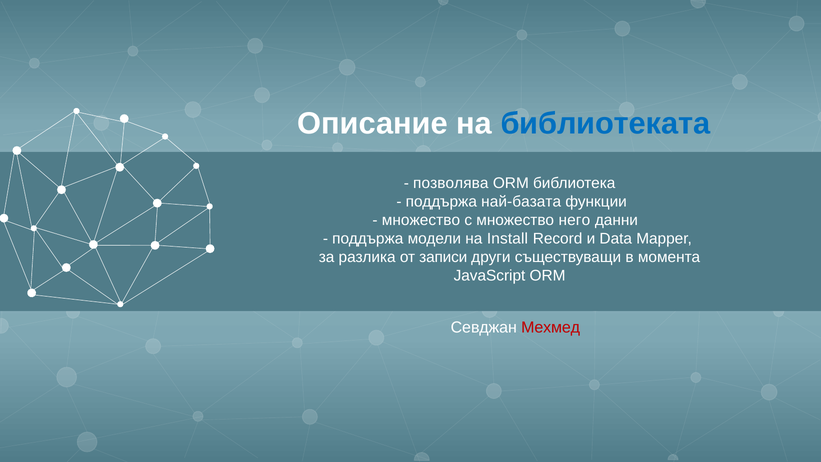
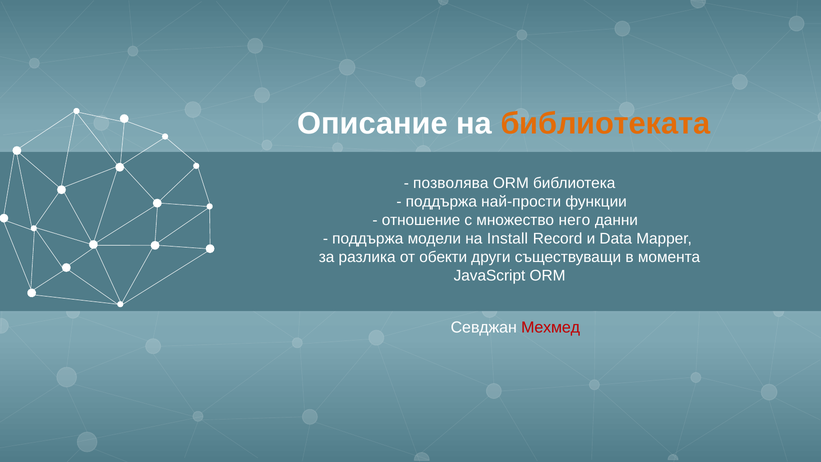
библиотеката colour: blue -> orange (605, 123)
най-базата: най-базата -> най-прости (521, 202)
множество: множество -> отношение (421, 220)
записи: записи -> обекти (443, 257)
